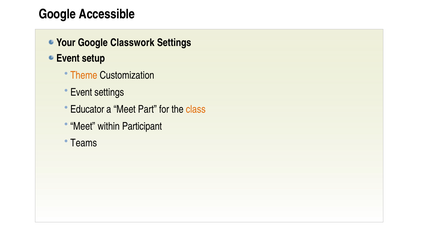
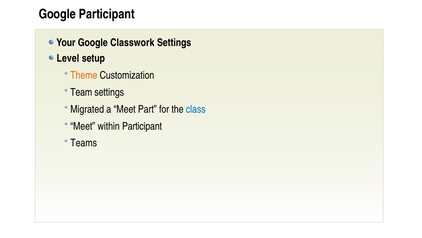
Google Accessible: Accessible -> Participant (107, 14)
Event: Event -> Level (68, 58)
Event: Event -> Team (81, 92)
Educator: Educator -> Migrated (87, 109)
class colour: orange -> blue (196, 109)
